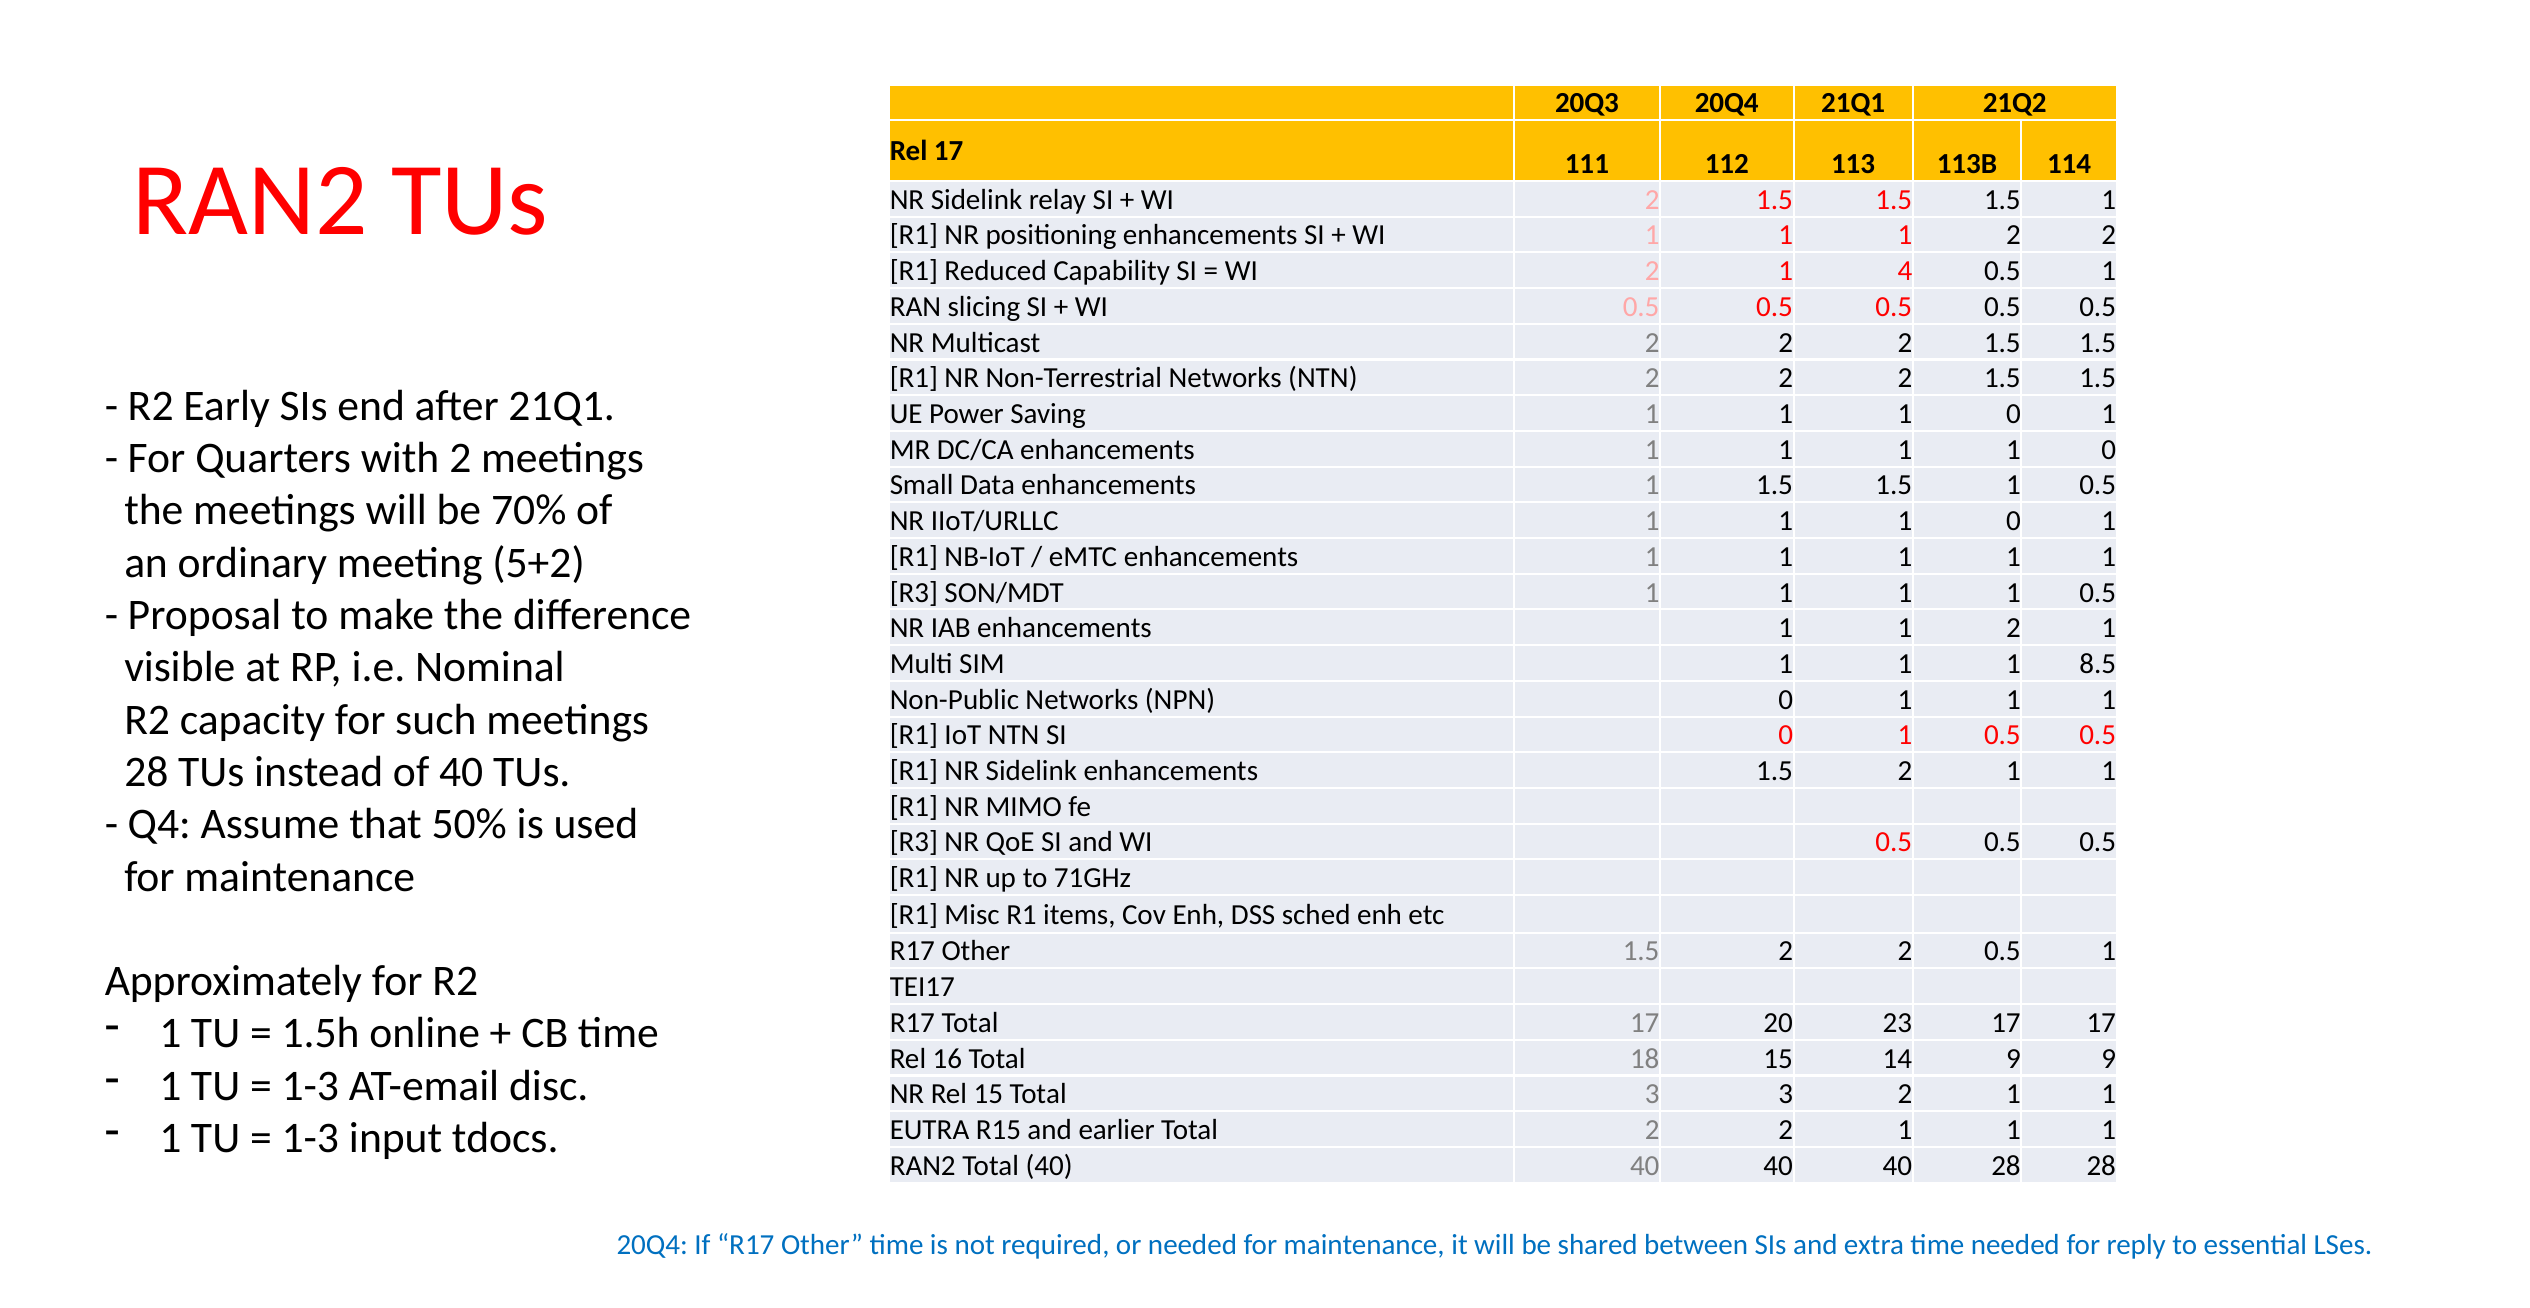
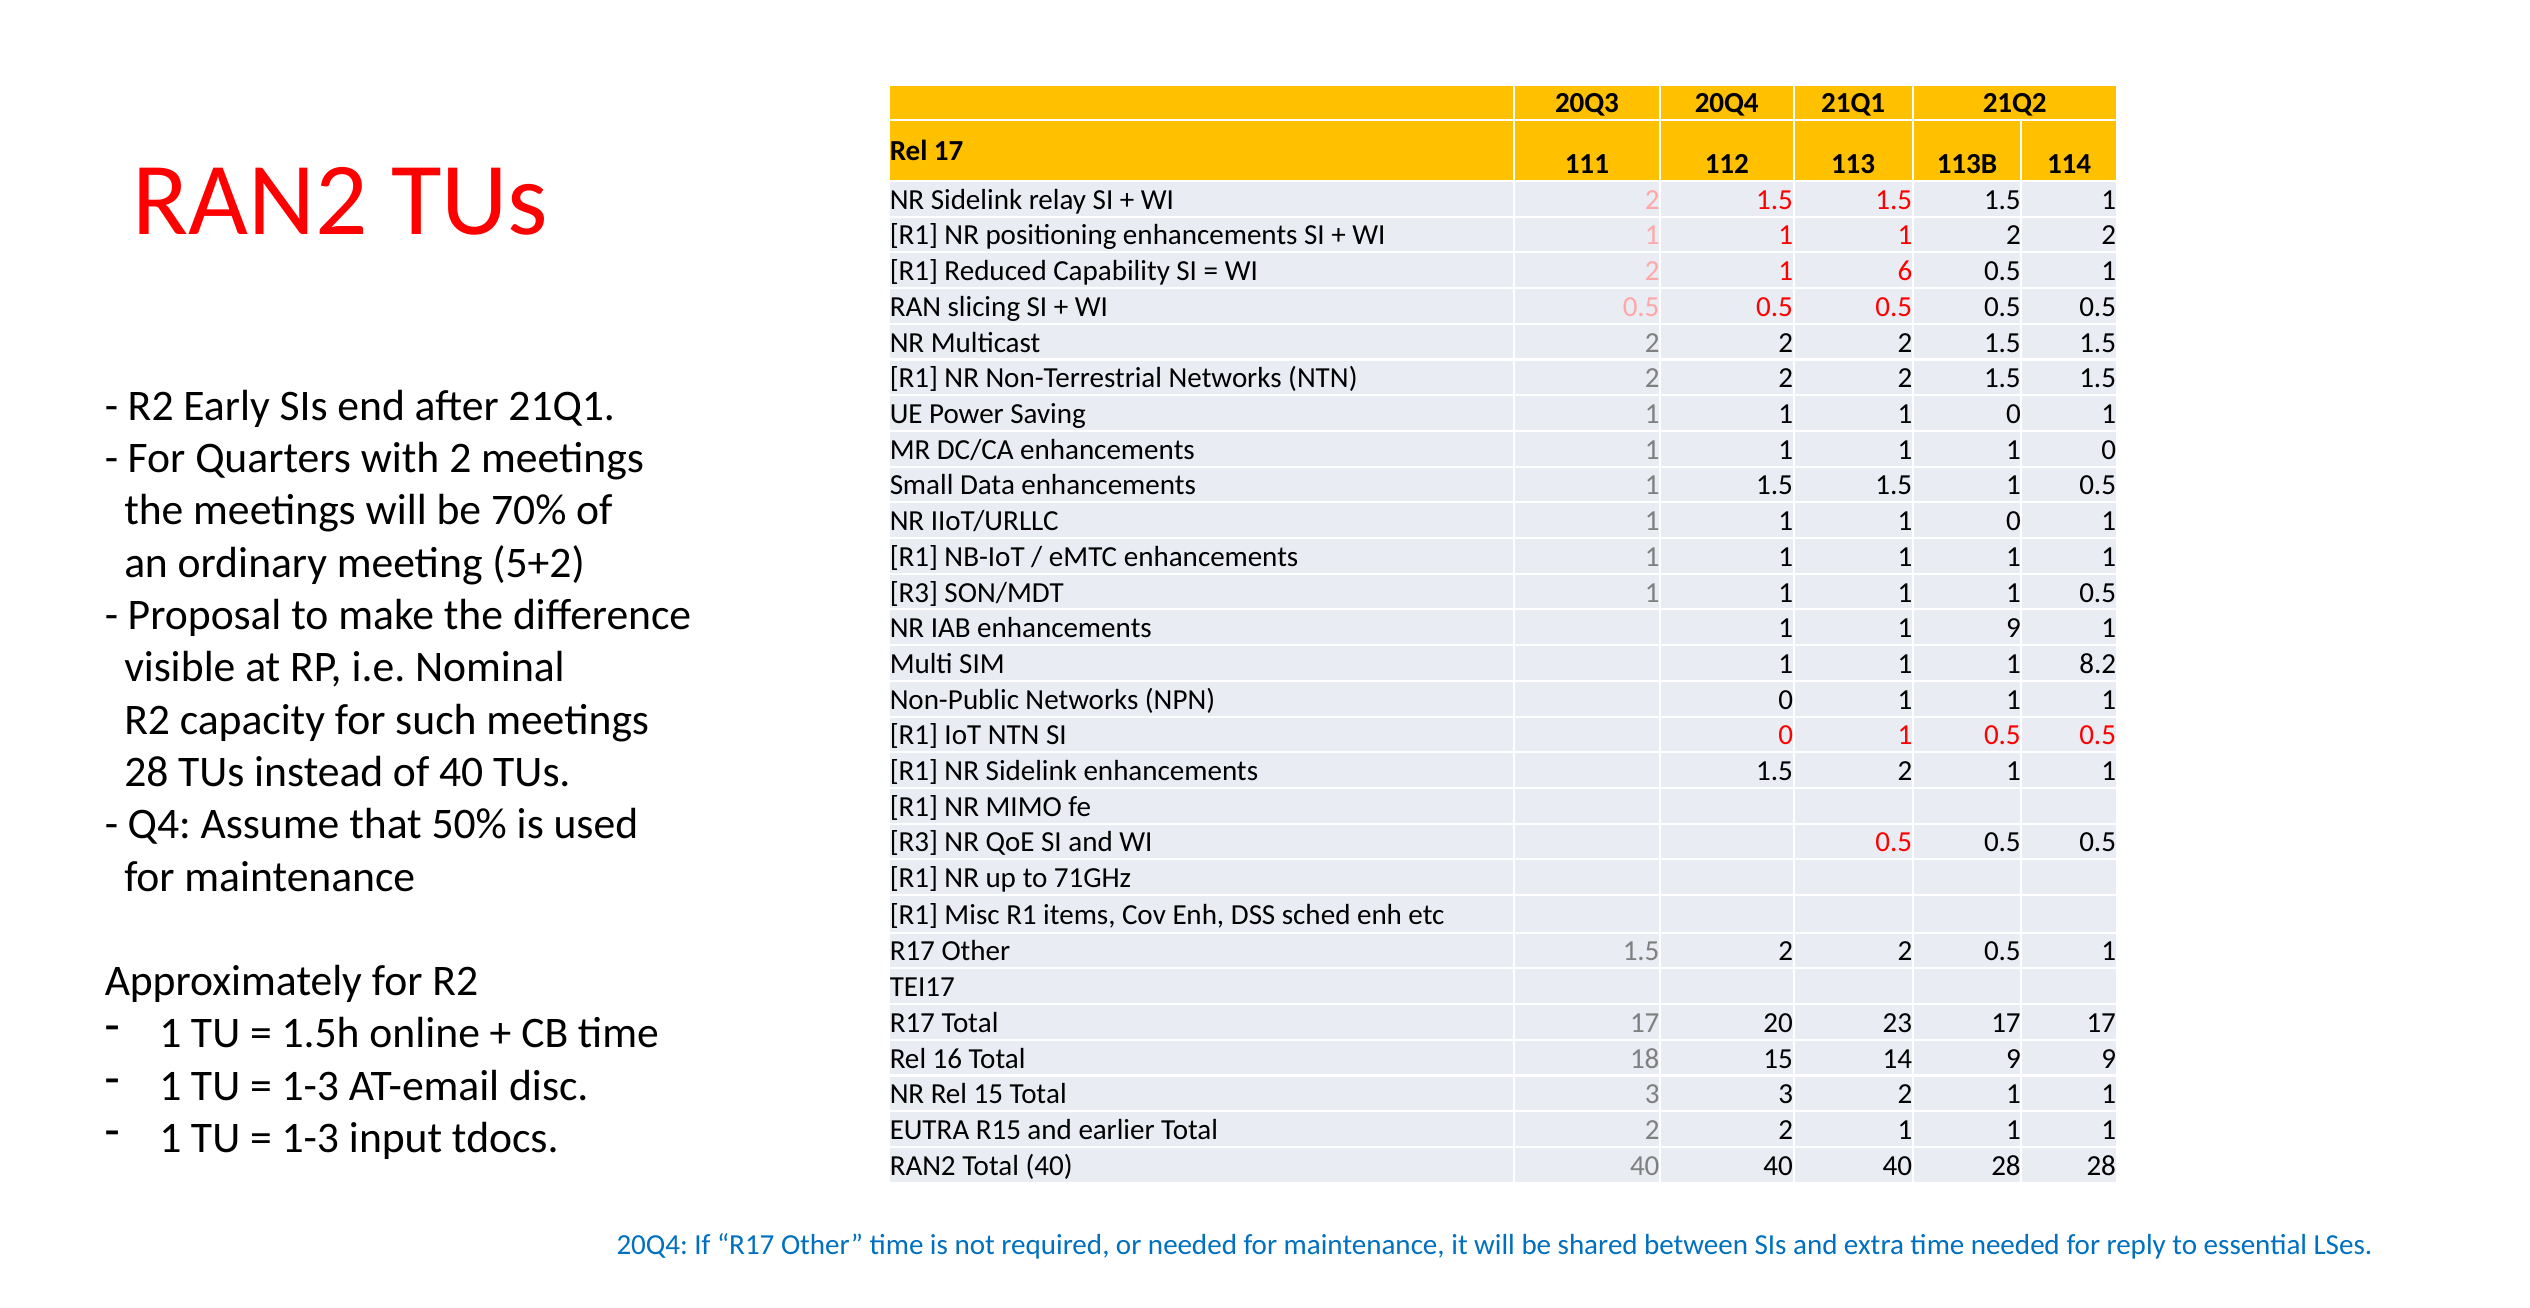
4: 4 -> 6 (1905, 271)
enhancements 1 1 2: 2 -> 9 (2014, 628)
8.5: 8.5 -> 8.2 (2098, 664)
